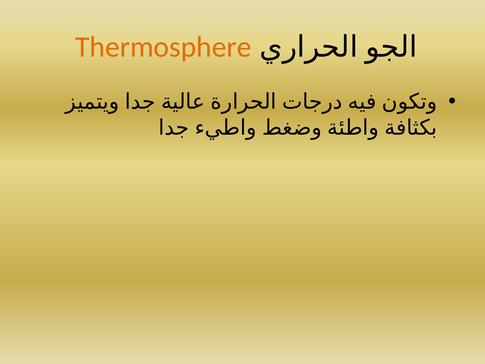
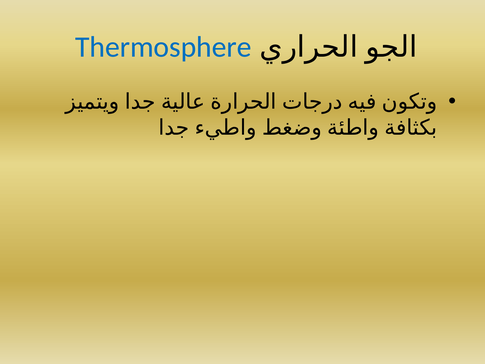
Thermosphere colour: orange -> blue (163, 47)
